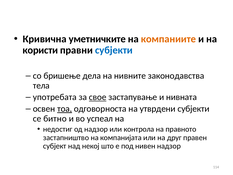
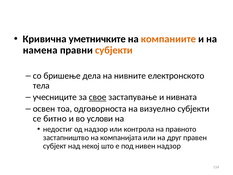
користи: користи -> намена (40, 50)
субјекти colour: blue -> orange (114, 50)
законодавства: законодавства -> електронското (176, 76)
употребата: употребата -> учесниците (55, 97)
тоа underline: present -> none (65, 109)
утврдени: утврдени -> визуелно (158, 109)
успеал: успеал -> услови (100, 118)
